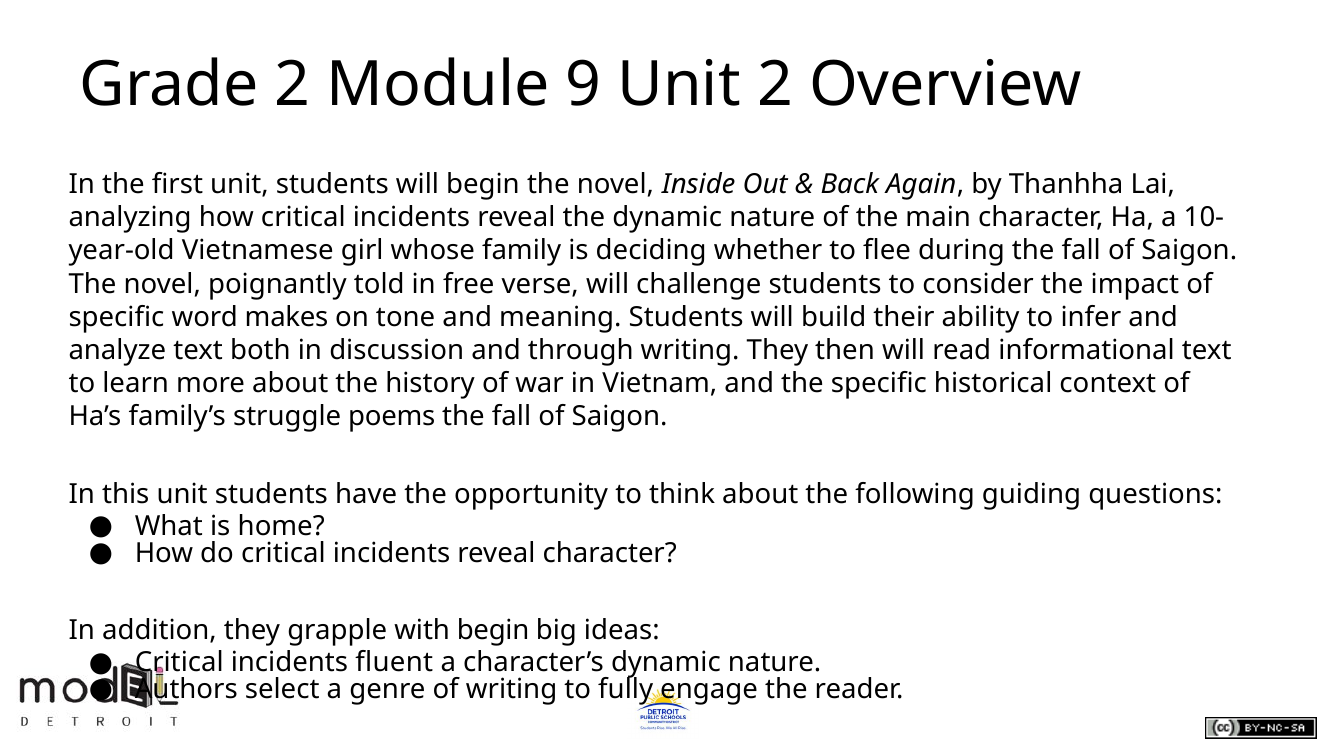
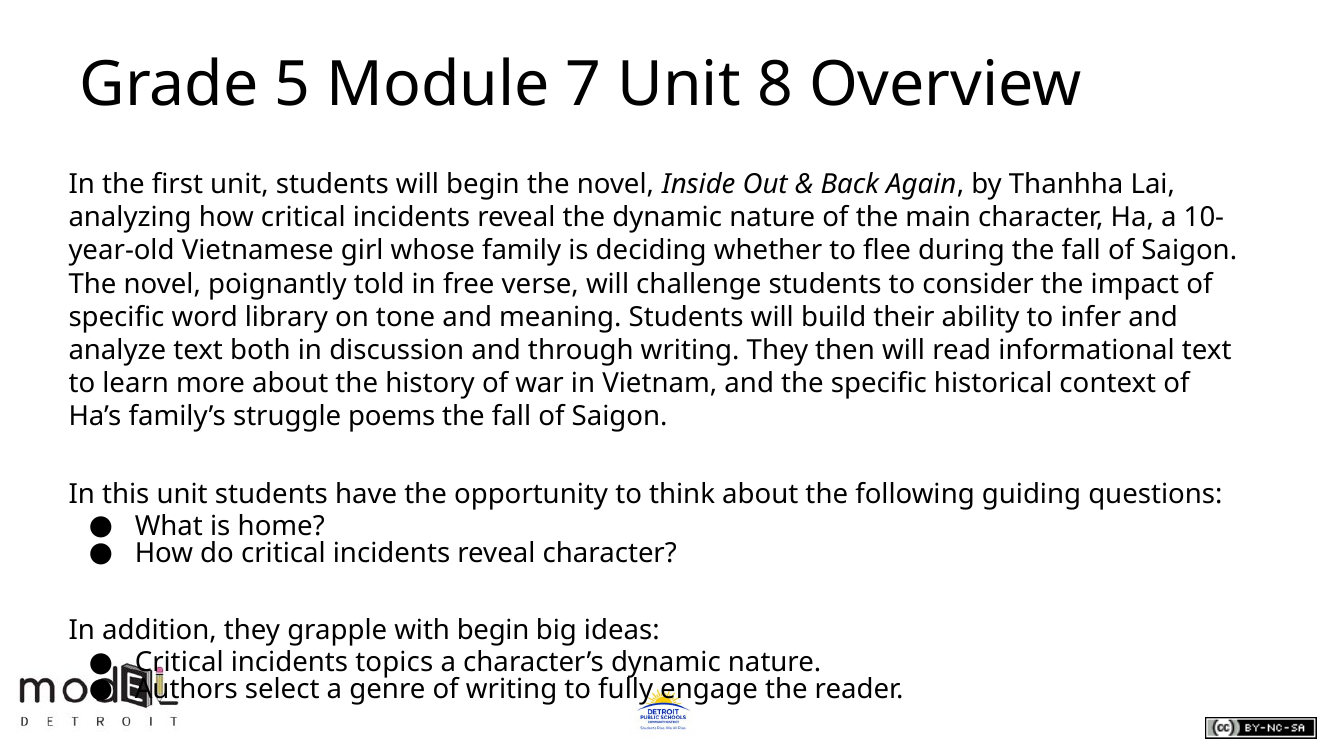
Grade 2: 2 -> 5 (292, 85)
9: 9 -> 7 (584, 85)
Unit 2: 2 -> 8 (775, 85)
makes: makes -> library (286, 317)
fluent: fluent -> topics (394, 662)
